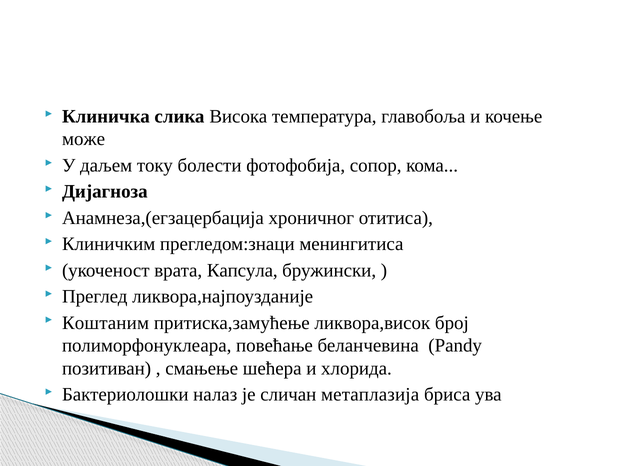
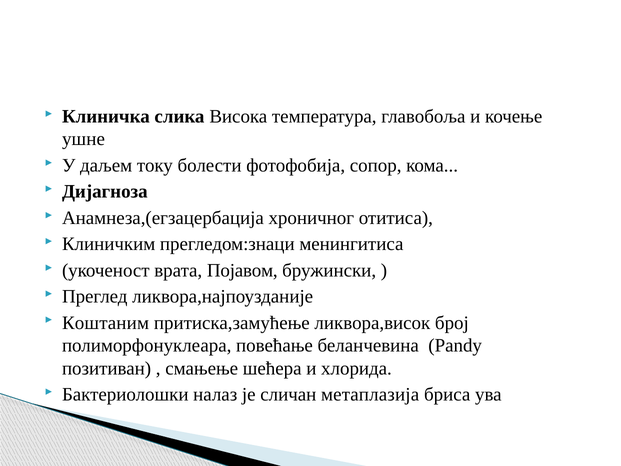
може: може -> ушне (84, 139)
Капсула: Капсула -> Појавом (242, 270)
